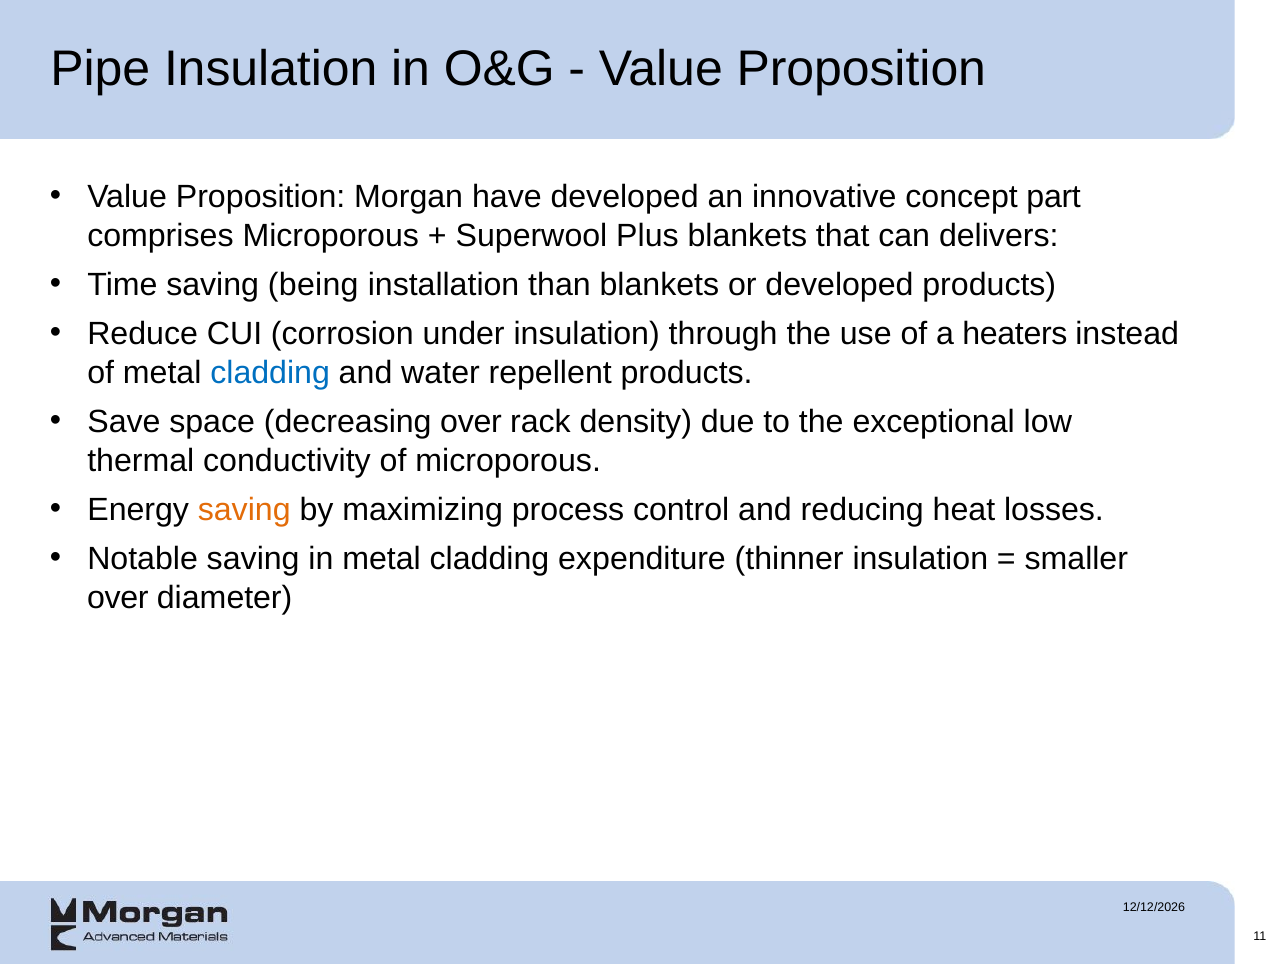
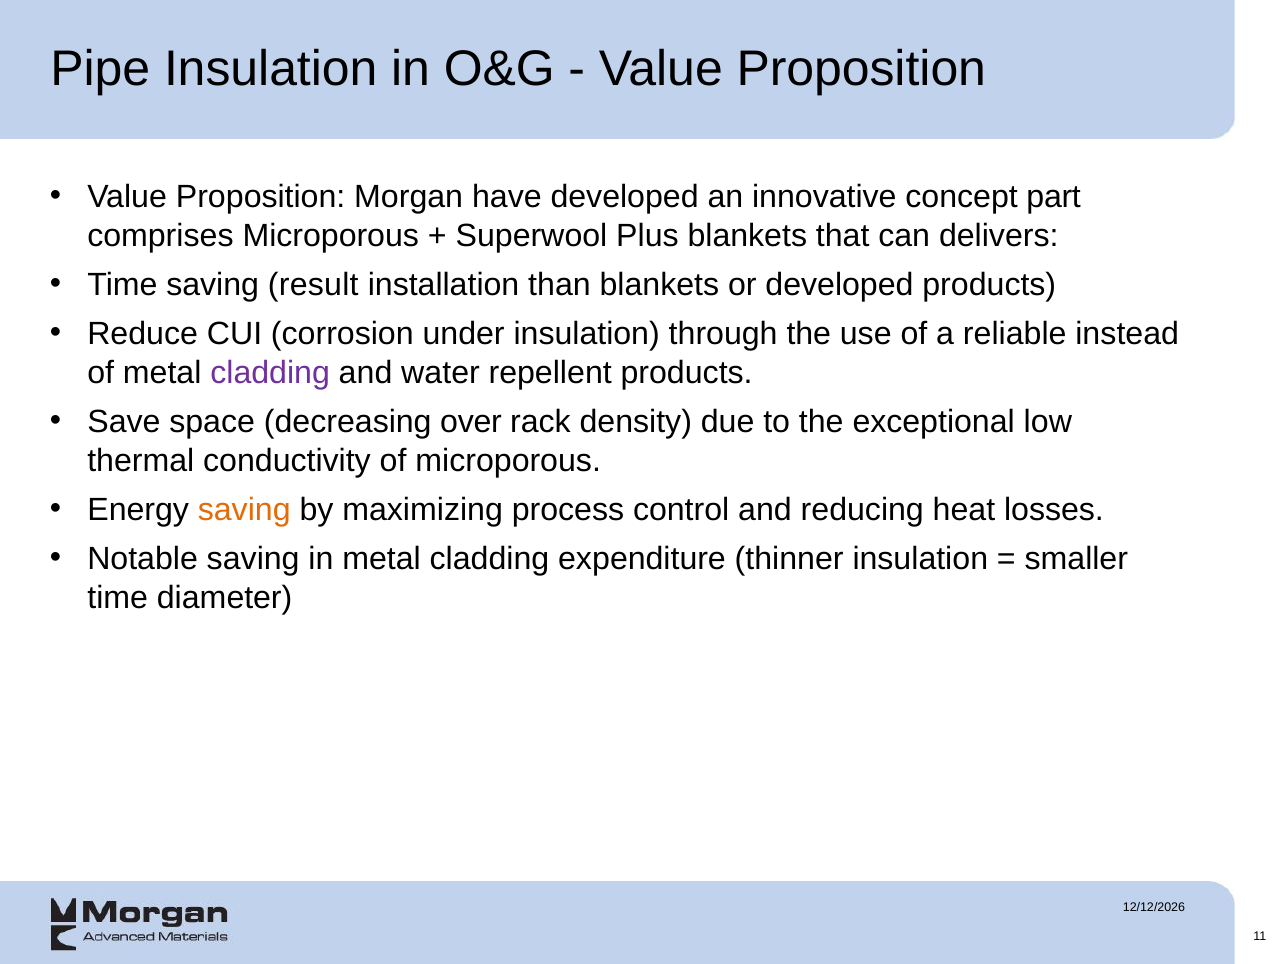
being: being -> result (313, 285)
heaters: heaters -> reliable (1015, 334)
cladding colour: blue -> purple (270, 372)
over: over -> time (118, 597)
